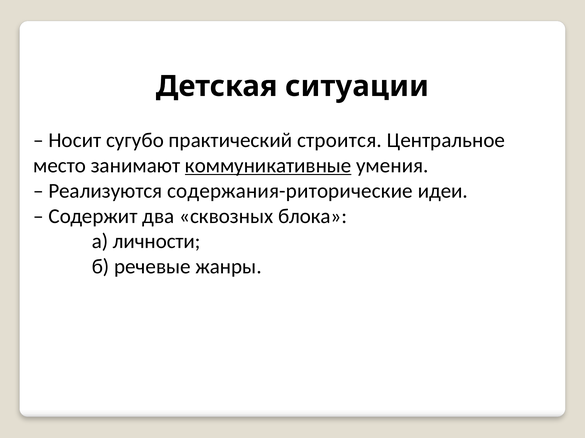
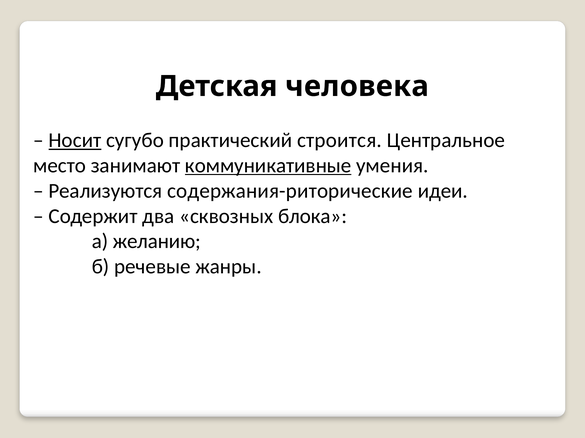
ситуации: ситуации -> человека (357, 86)
Носит underline: none -> present (75, 140)
личности: личности -> желанию (157, 242)
